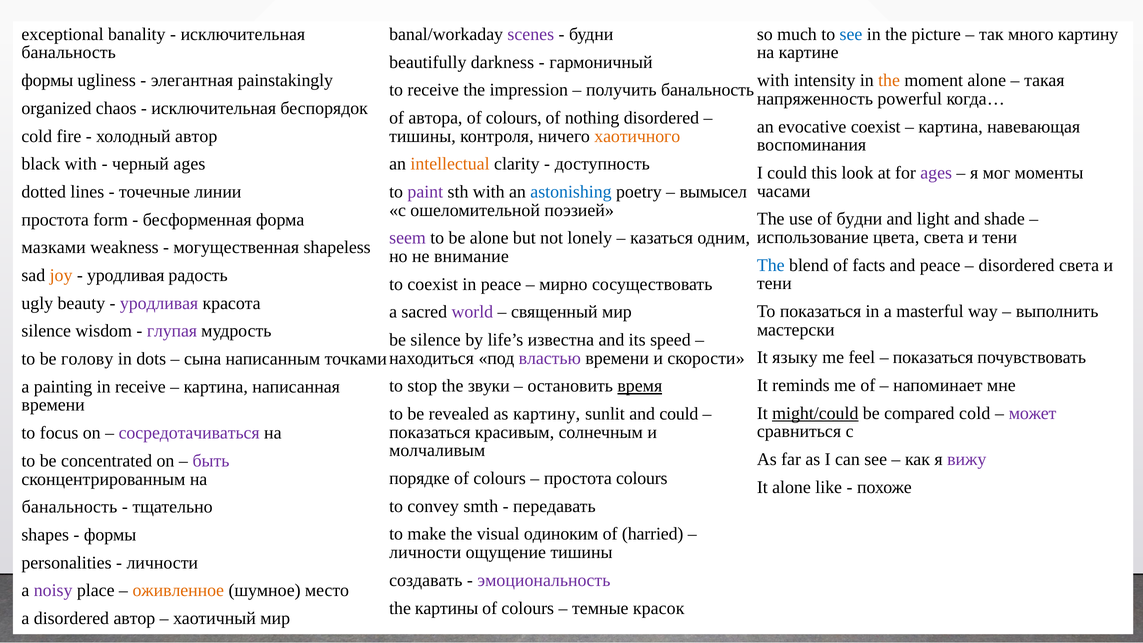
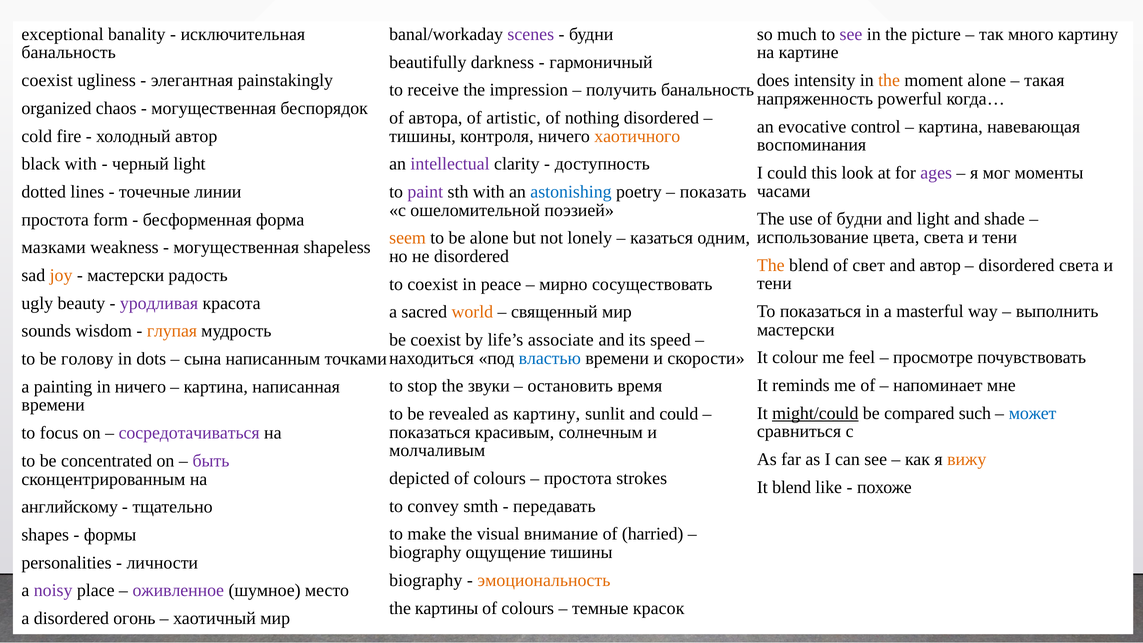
see colour: blue -> purple (851, 34)
формы: формы -> coexist (47, 80)
with: with -> does (773, 80)
исключительная: исключительная -> могущественная (214, 108)
colours: colours -> artistic (514, 118)
evocative coexist: coexist -> control (876, 127)
черный ages: ages -> light (190, 164)
intellectual colour: orange -> purple (450, 164)
вымысел: вымысел -> показать (713, 192)
seem colour: purple -> orange (407, 238)
не внимание: внимание -> disordered (472, 256)
The colour: blue -> orange (771, 265)
facts: facts -> свет (869, 265)
and peace: peace -> автор (940, 265)
уродливая: уродливая -> мастерски (126, 275)
world colour: purple -> orange (472, 312)
silence: silence -> sounds (46, 331)
глупая colour: purple -> orange (172, 331)
be silence: silence -> coexist (436, 340)
известна: известна -> associate (561, 340)
языку: языку -> colour (795, 357)
показаться: показаться -> просмотре (933, 357)
властью colour: purple -> blue (550, 358)
время underline: present -> none (640, 386)
in receive: receive -> ничего (140, 387)
compared cold: cold -> such (975, 413)
может colour: purple -> blue (1033, 413)
вижу colour: purple -> orange (967, 459)
порядке: порядке -> depicted (419, 478)
простота colours: colours -> strokes (642, 478)
It alone: alone -> blend (792, 487)
банальность: банальность -> английскому (70, 507)
одиноким: одиноким -> внимание (561, 534)
личности: личности -> biography (425, 552)
создавать: создавать -> biography (426, 580)
эмоциональность colour: purple -> orange (544, 580)
оживленное colour: orange -> purple (178, 590)
disordered автор: автор -> огонь (134, 618)
